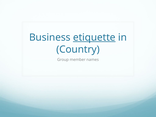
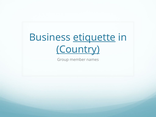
Country underline: none -> present (78, 49)
